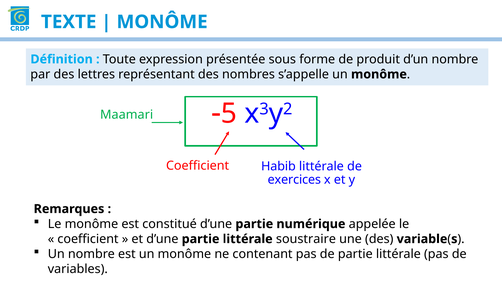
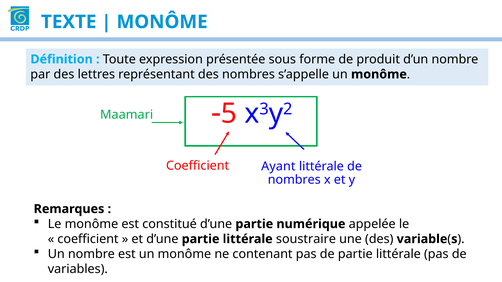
Habib: Habib -> Ayant (278, 166)
exercices: exercices -> nombres (294, 180)
